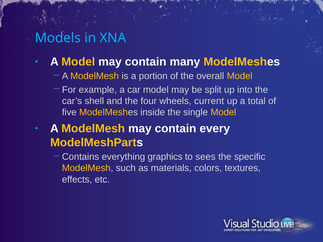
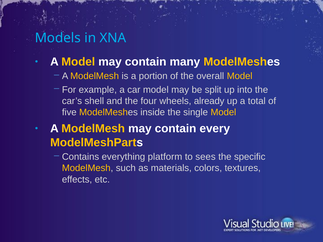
current: current -> already (209, 101)
graphics: graphics -> platform (165, 157)
